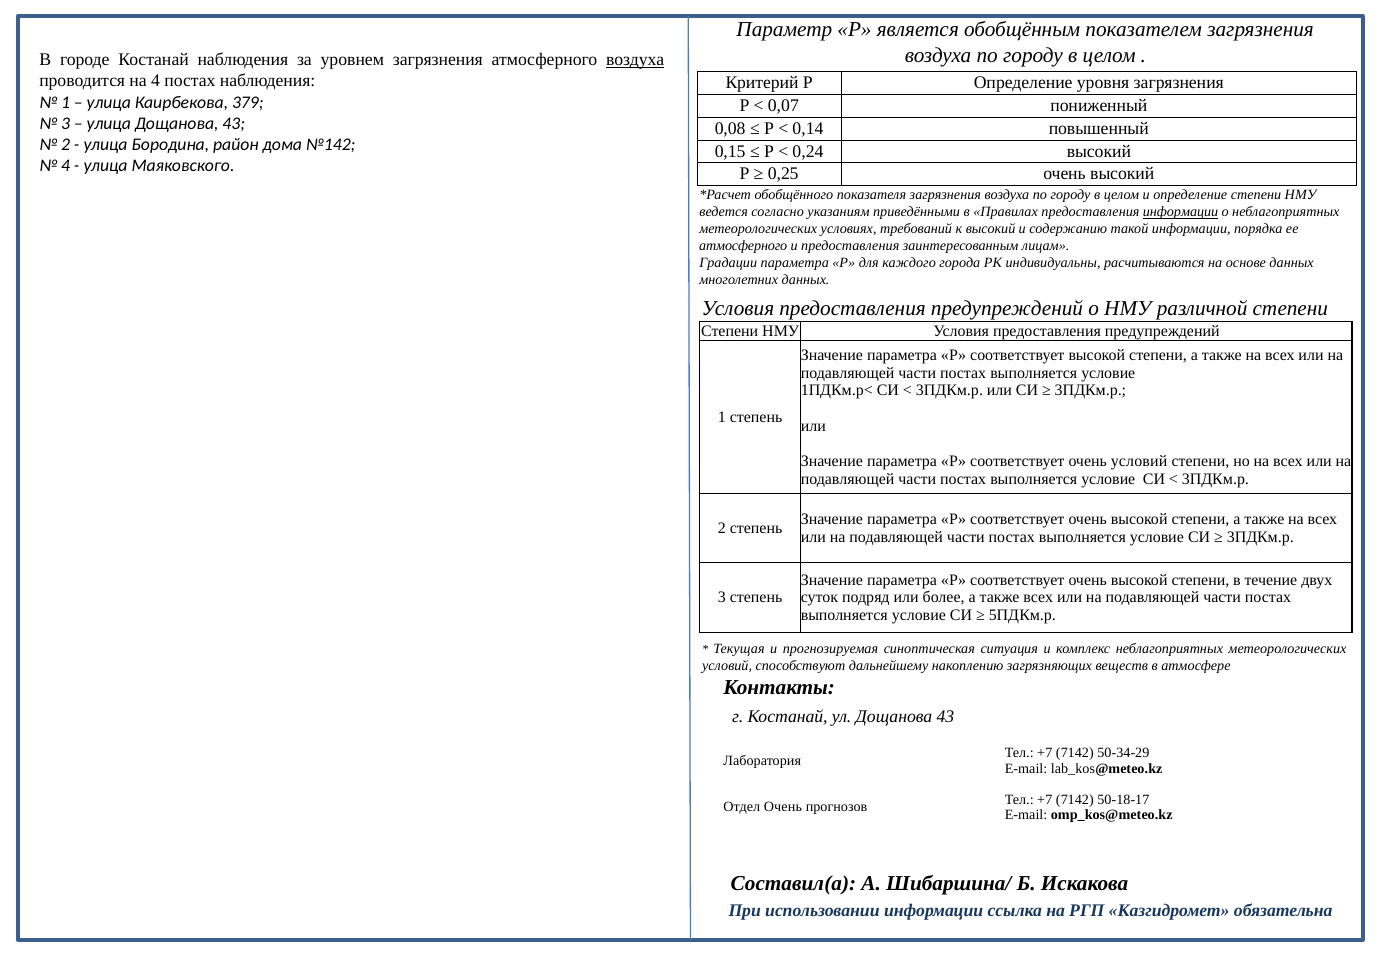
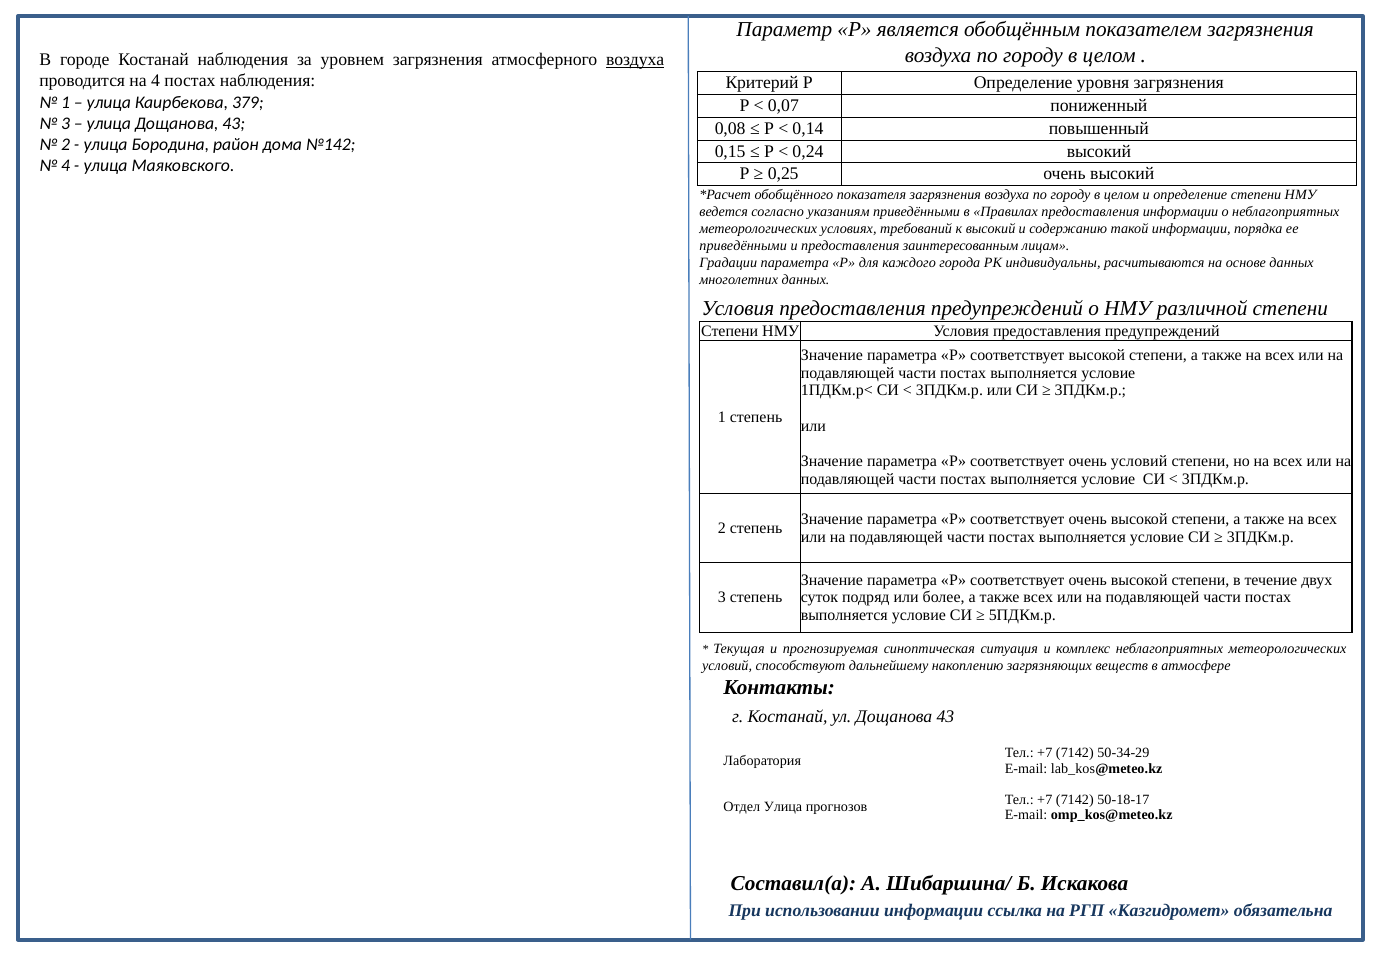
информации underline: present -> none (1181, 212)
атмосферного: атмосферного -> приведёнными (743, 246)
Отдел Очень: Очень -> Улица (783, 807)
